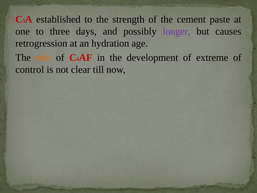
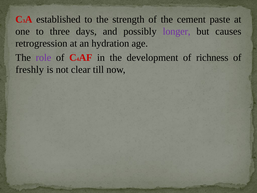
role colour: orange -> purple (43, 57)
extreme: extreme -> richness (212, 57)
control: control -> freshly (30, 69)
